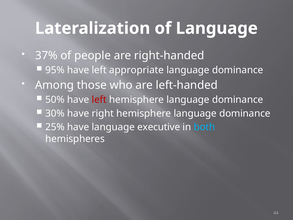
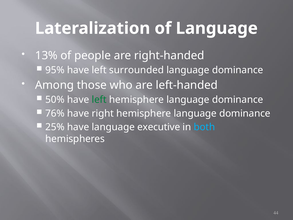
37%: 37% -> 13% (46, 55)
appropriate: appropriate -> surrounded (136, 70)
left colour: red -> green (99, 100)
30%: 30% -> 76% (55, 113)
